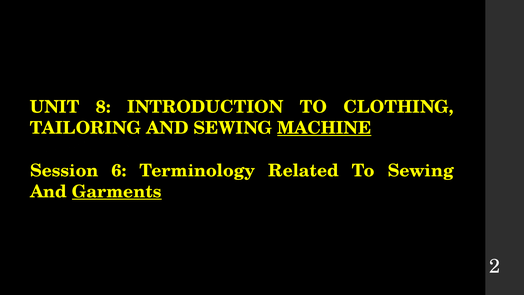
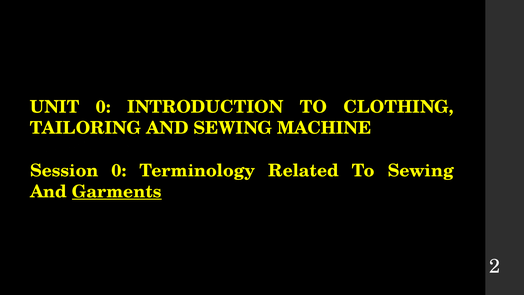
UNIT 8: 8 -> 0 (103, 107)
MACHINE underline: present -> none (324, 128)
Session 6: 6 -> 0 (119, 171)
